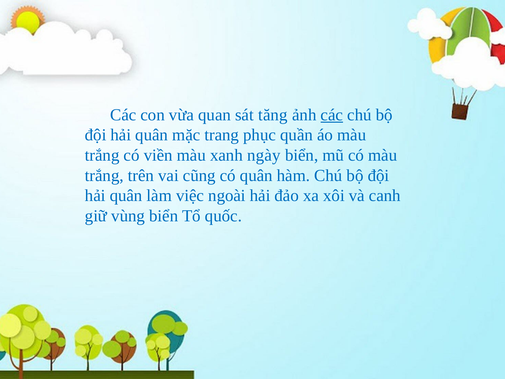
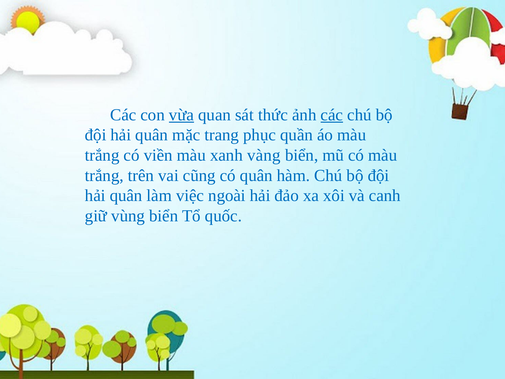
vừa underline: none -> present (181, 115)
tăng: tăng -> thức (273, 115)
ngày: ngày -> vàng (264, 155)
